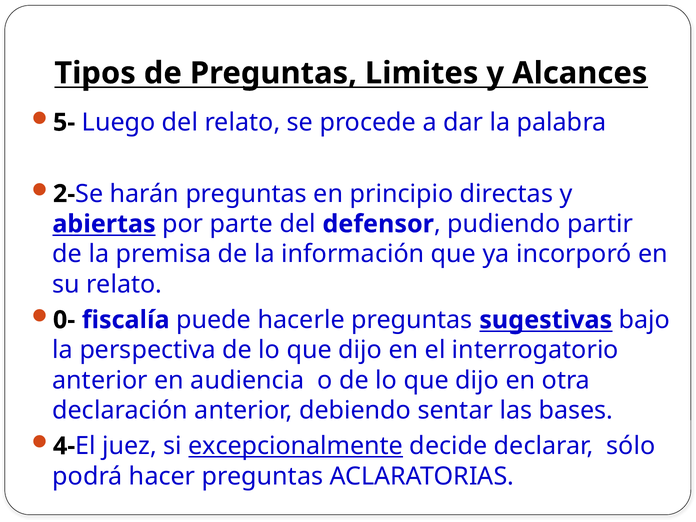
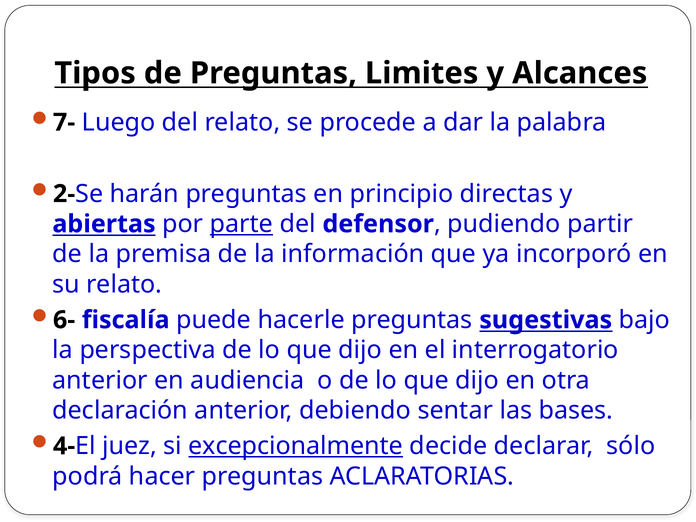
5-: 5- -> 7- (64, 122)
parte underline: none -> present (241, 224)
0-: 0- -> 6- (64, 320)
